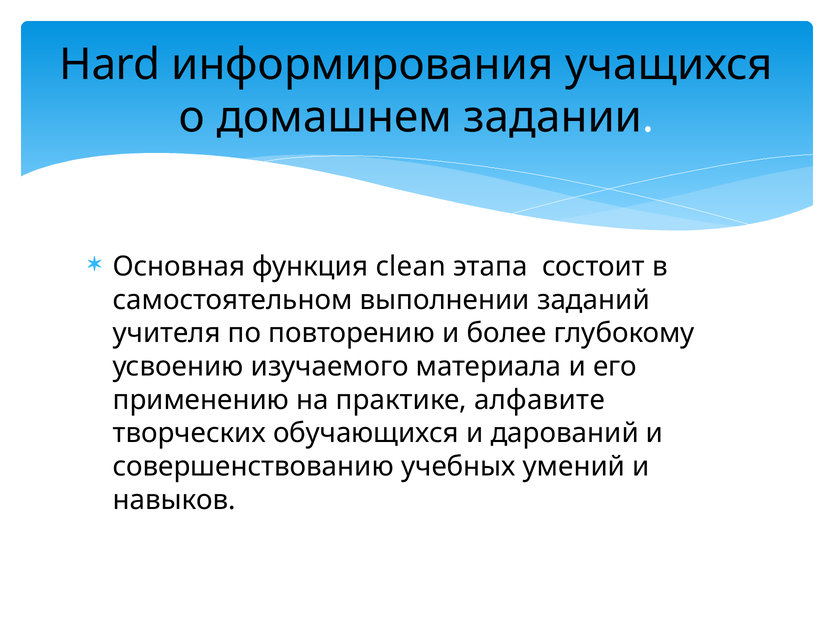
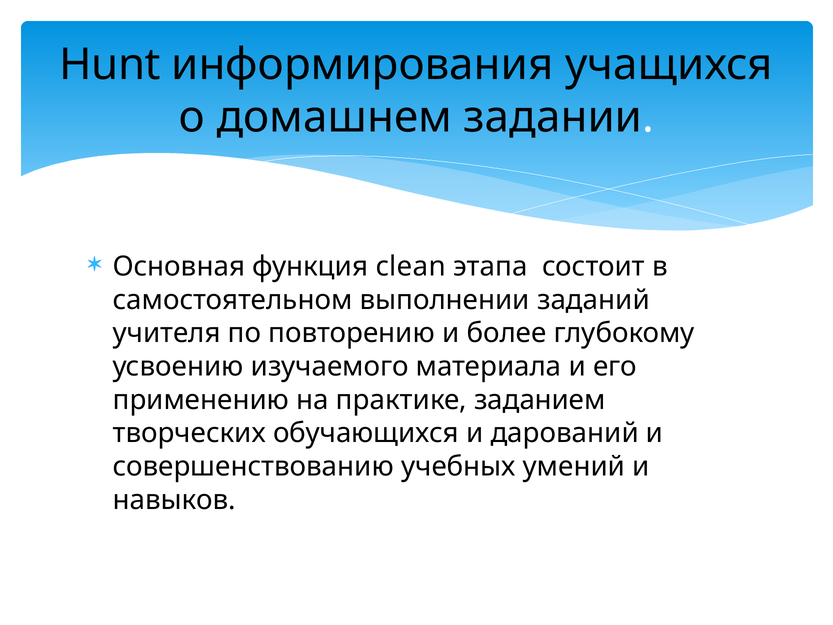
Hard: Hard -> Hunt (110, 65)
алфавите: алфавите -> заданием (540, 400)
